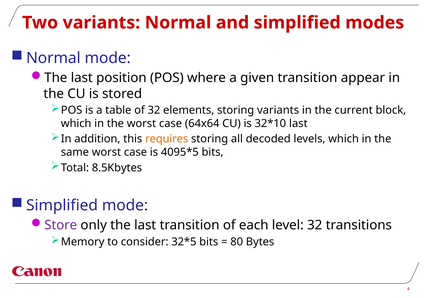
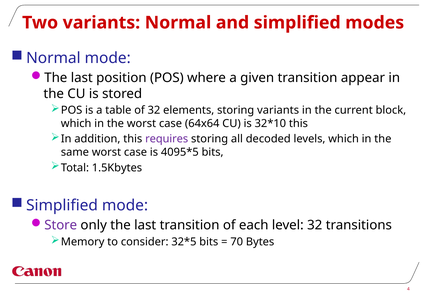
last: last -> this (298, 124)
requires colour: orange -> purple (167, 139)
8.5Kbytes: 8.5Kbytes -> 1.5Kbytes (117, 168)
80: 80 -> 70 (237, 242)
